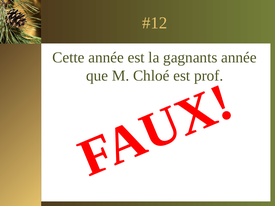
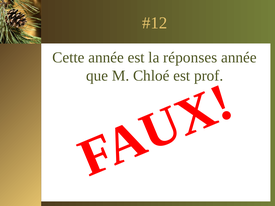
gagnants: gagnants -> réponses (190, 57)
